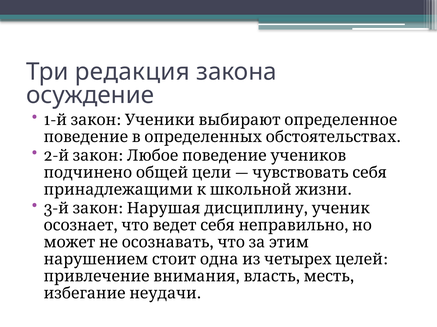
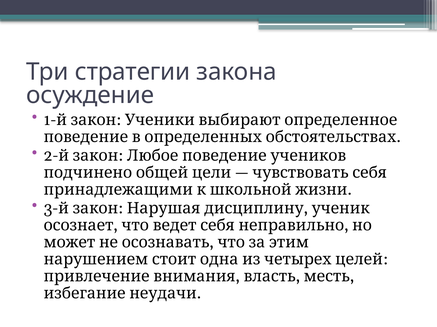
редакция: редакция -> стратегии (133, 72)
